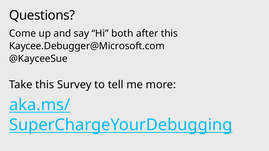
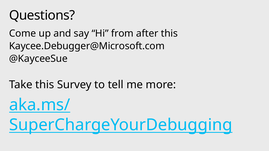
both: both -> from (122, 33)
